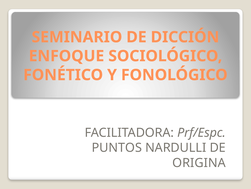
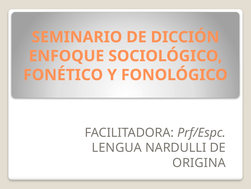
PUNTOS: PUNTOS -> LENGUA (117, 147)
